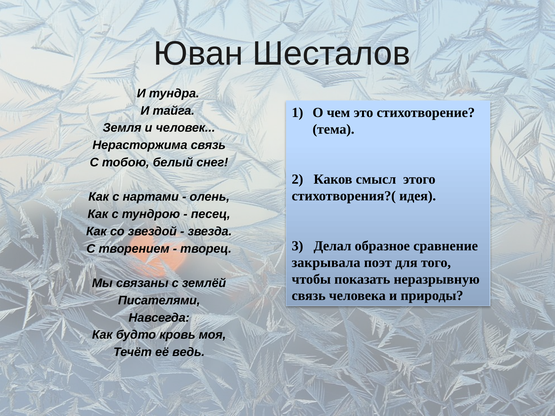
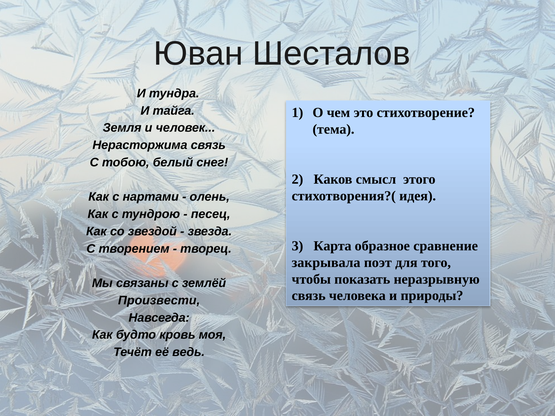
Делал: Делал -> Карта (333, 246)
Писателями: Писателями -> Произвести (159, 301)
